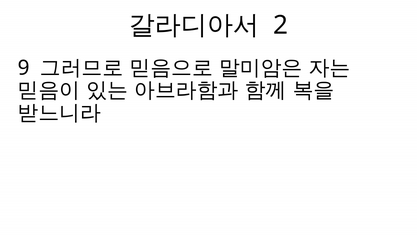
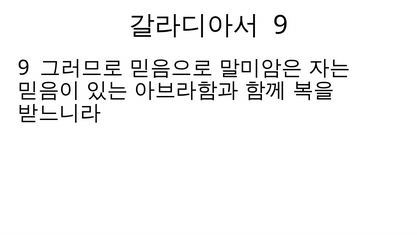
2: 2 -> 9 (281, 25)
